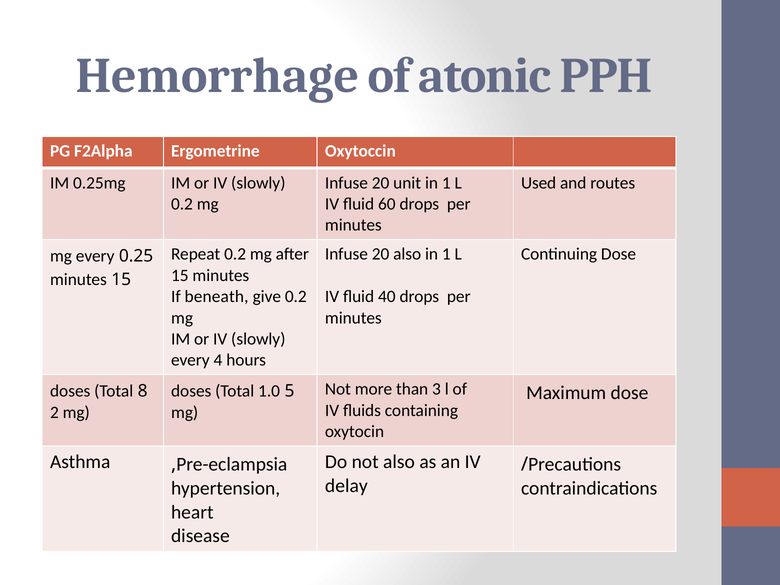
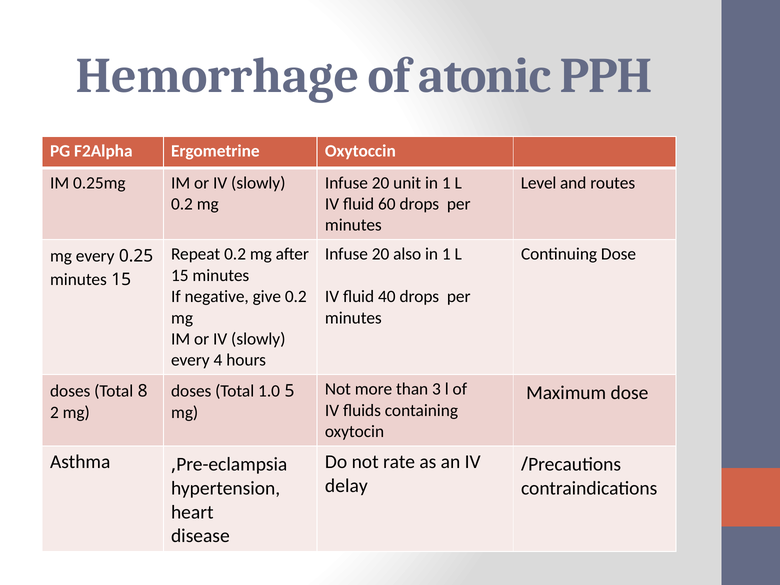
Used: Used -> Level (539, 183)
beneath: beneath -> negative (217, 297)
not also: also -> rate (399, 462)
